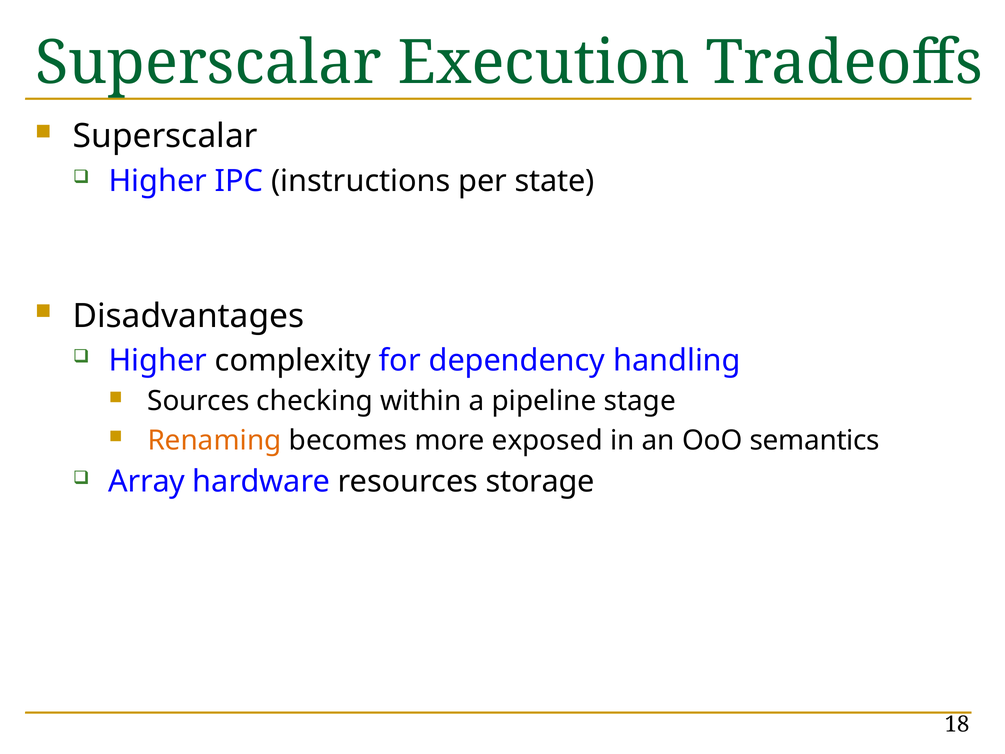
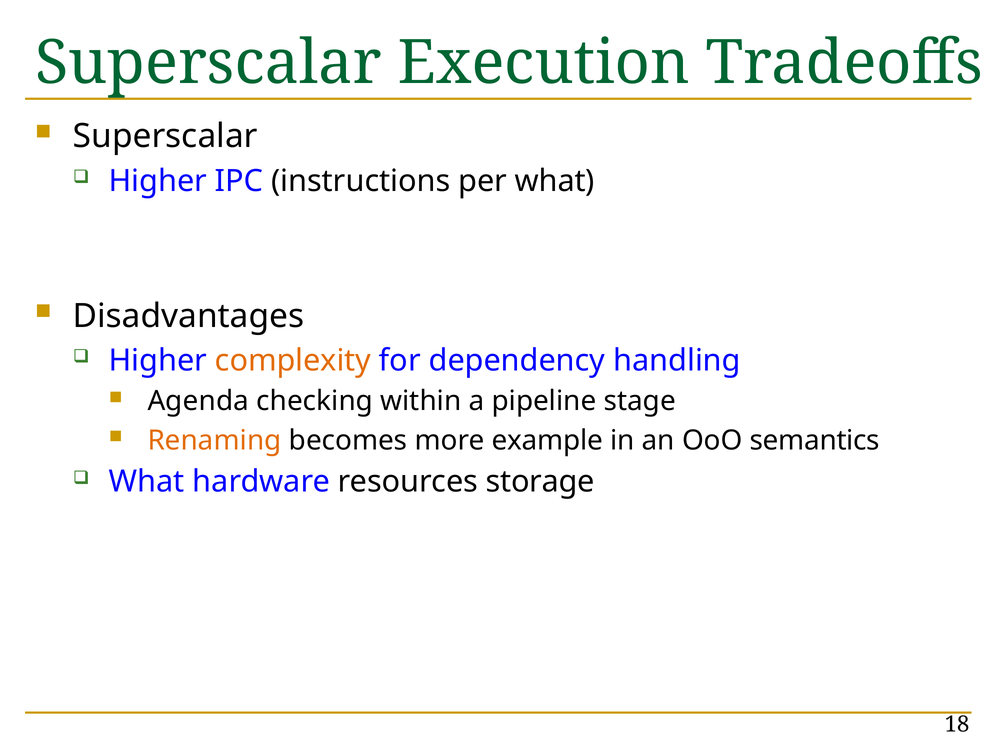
per state: state -> what (555, 181)
complexity colour: black -> orange (293, 361)
Sources: Sources -> Agenda (198, 401)
exposed: exposed -> example (547, 440)
Array: Array -> What (147, 482)
